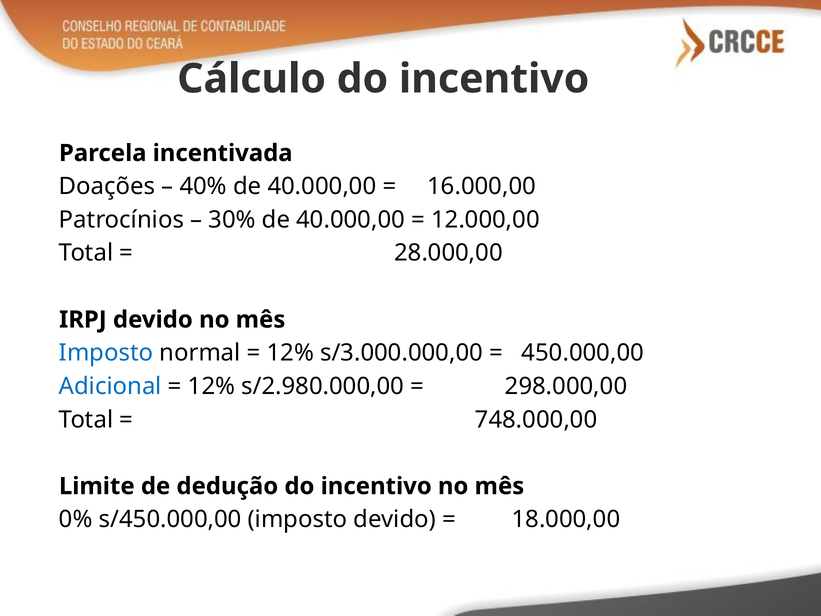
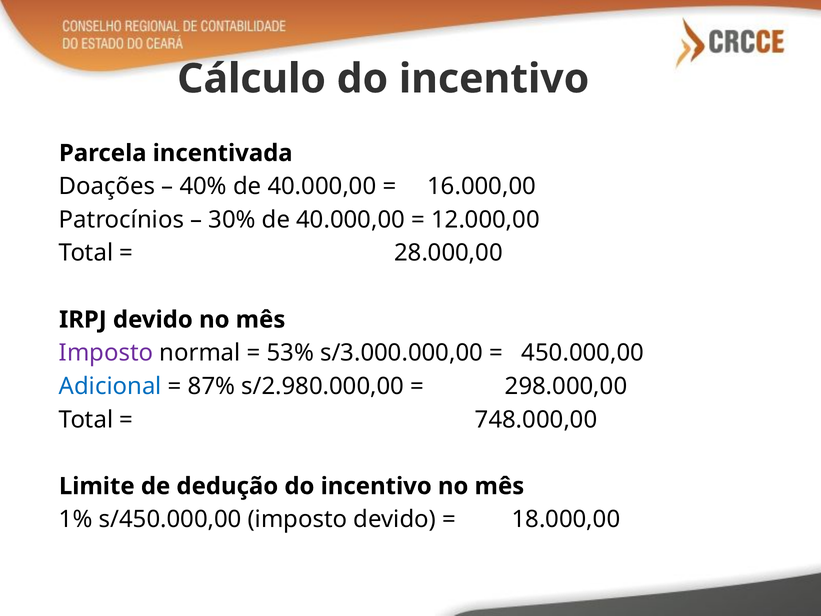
Imposto colour: blue -> purple (106, 353)
12%: 12% -> 53% (290, 353)
12%: 12% -> 87% (211, 386)
0%: 0% -> 1% (76, 519)
